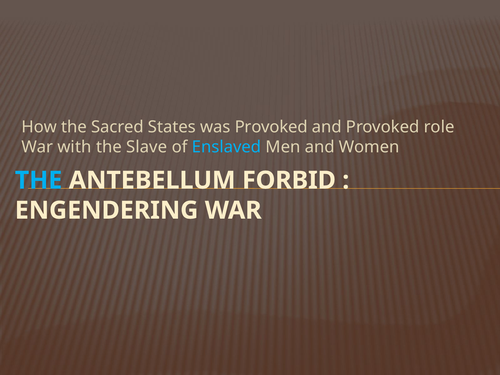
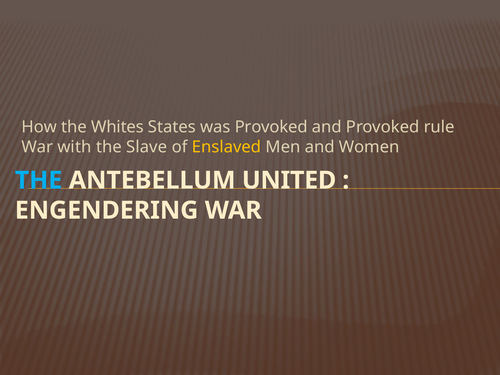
Sacred: Sacred -> Whites (117, 127)
role: role -> rule (439, 127)
Enslaved colour: light blue -> yellow (227, 147)
FORBID: FORBID -> UNITED (289, 180)
